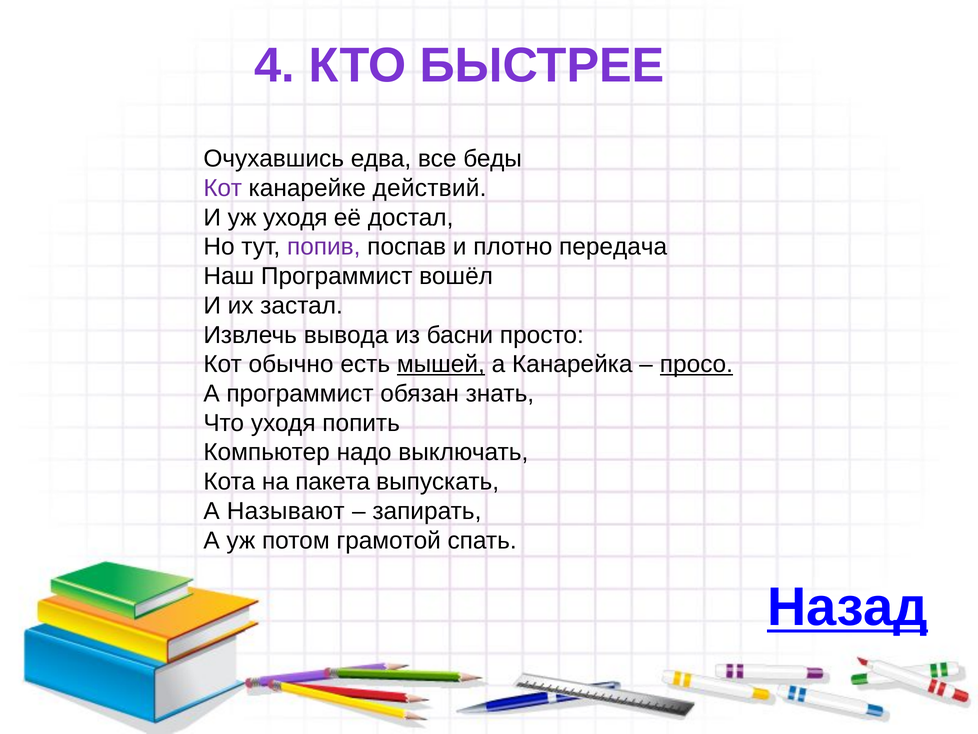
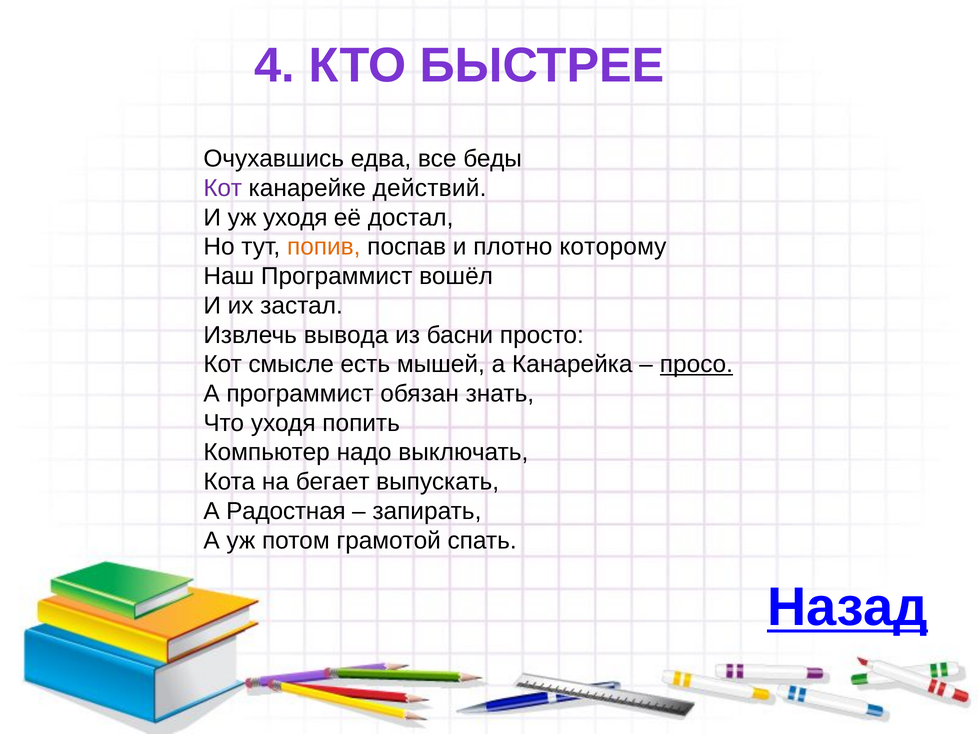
попив colour: purple -> orange (324, 247)
передача: передача -> которому (613, 247)
обычно: обычно -> смысле (291, 364)
мышей underline: present -> none (441, 364)
пакета: пакета -> бегает (333, 481)
Называют: Называют -> Радостная (286, 511)
